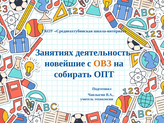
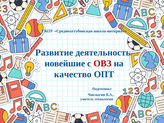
Занятиях: Занятиях -> Развитие (54, 52)
ОВЗ colour: orange -> red (103, 63)
собирать: собирать -> качество (73, 74)
